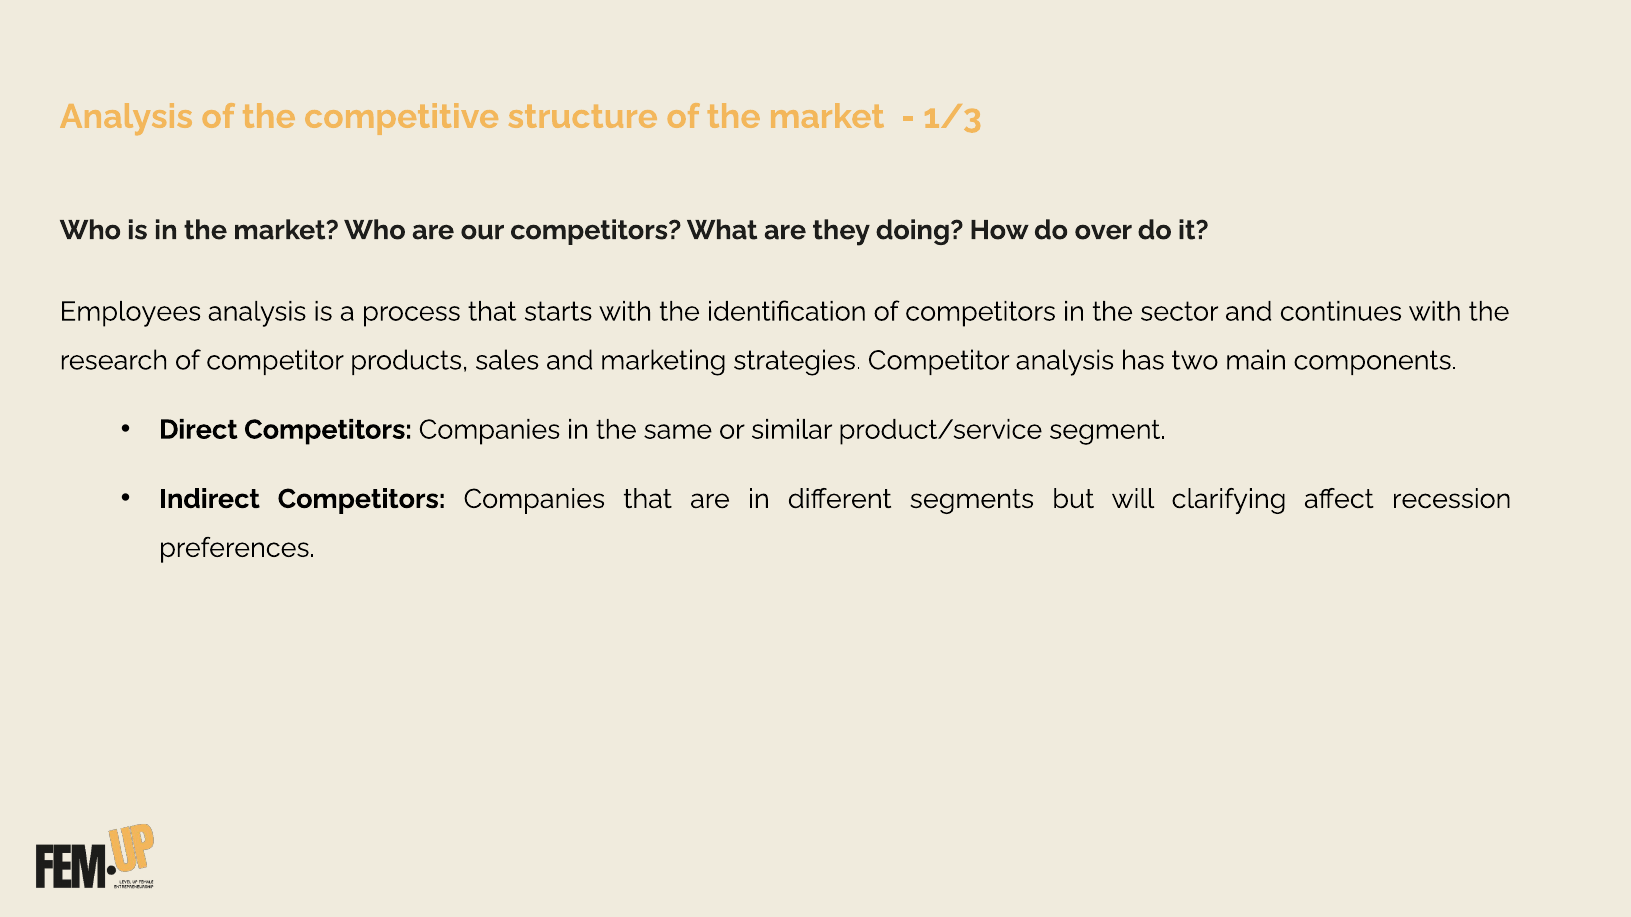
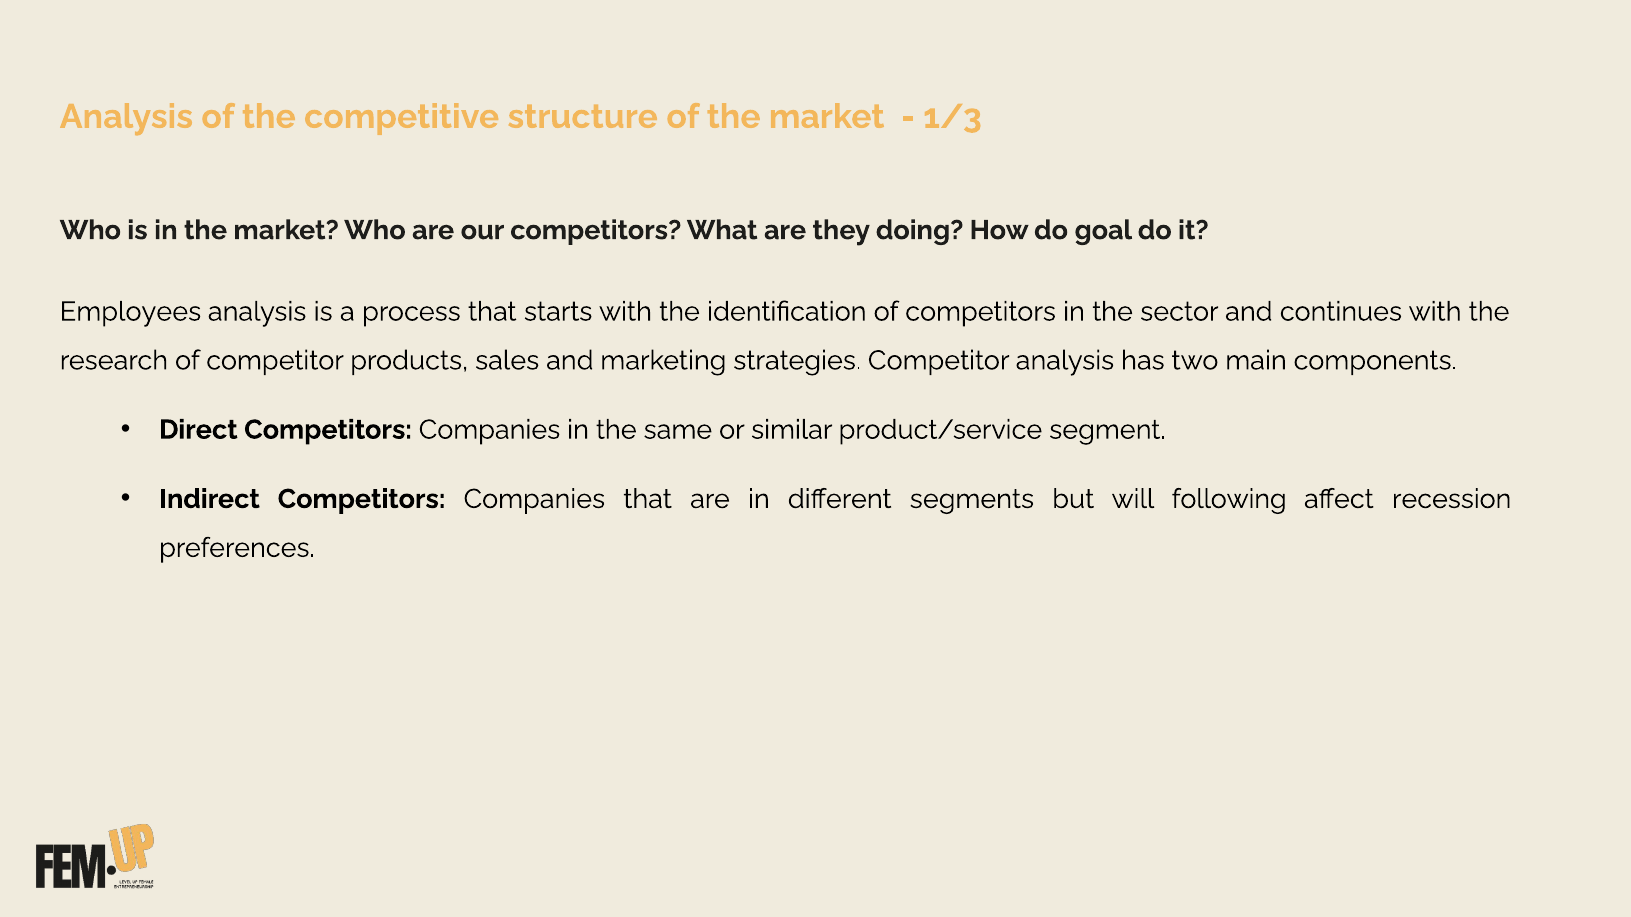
over: over -> goal (1103, 230)
clarifying: clarifying -> following (1229, 499)
